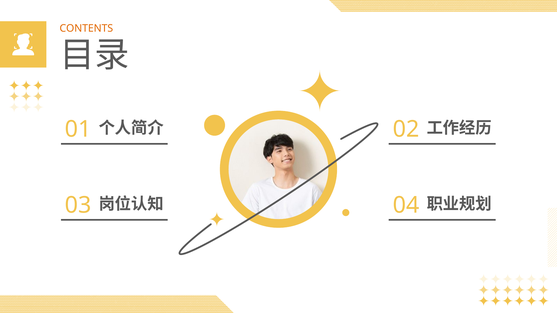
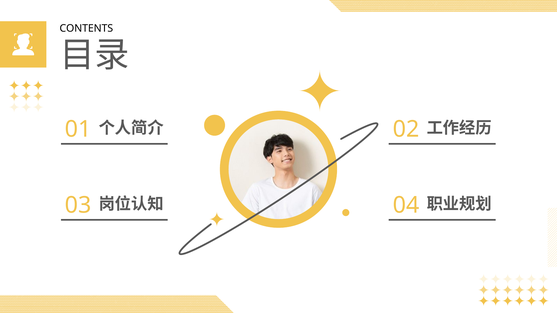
CONTENTS colour: orange -> black (86, 28)
